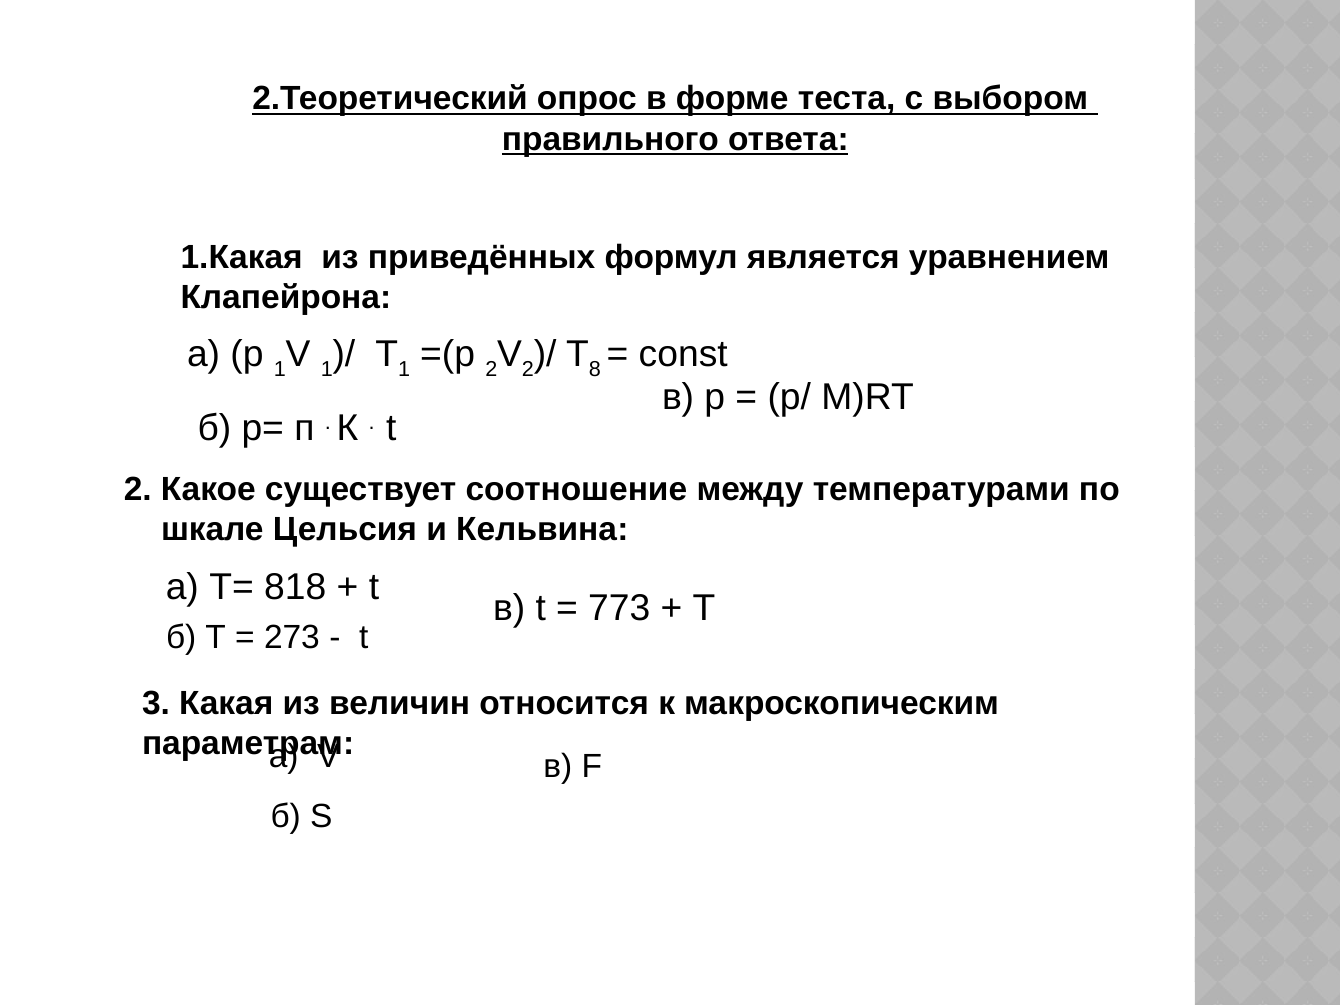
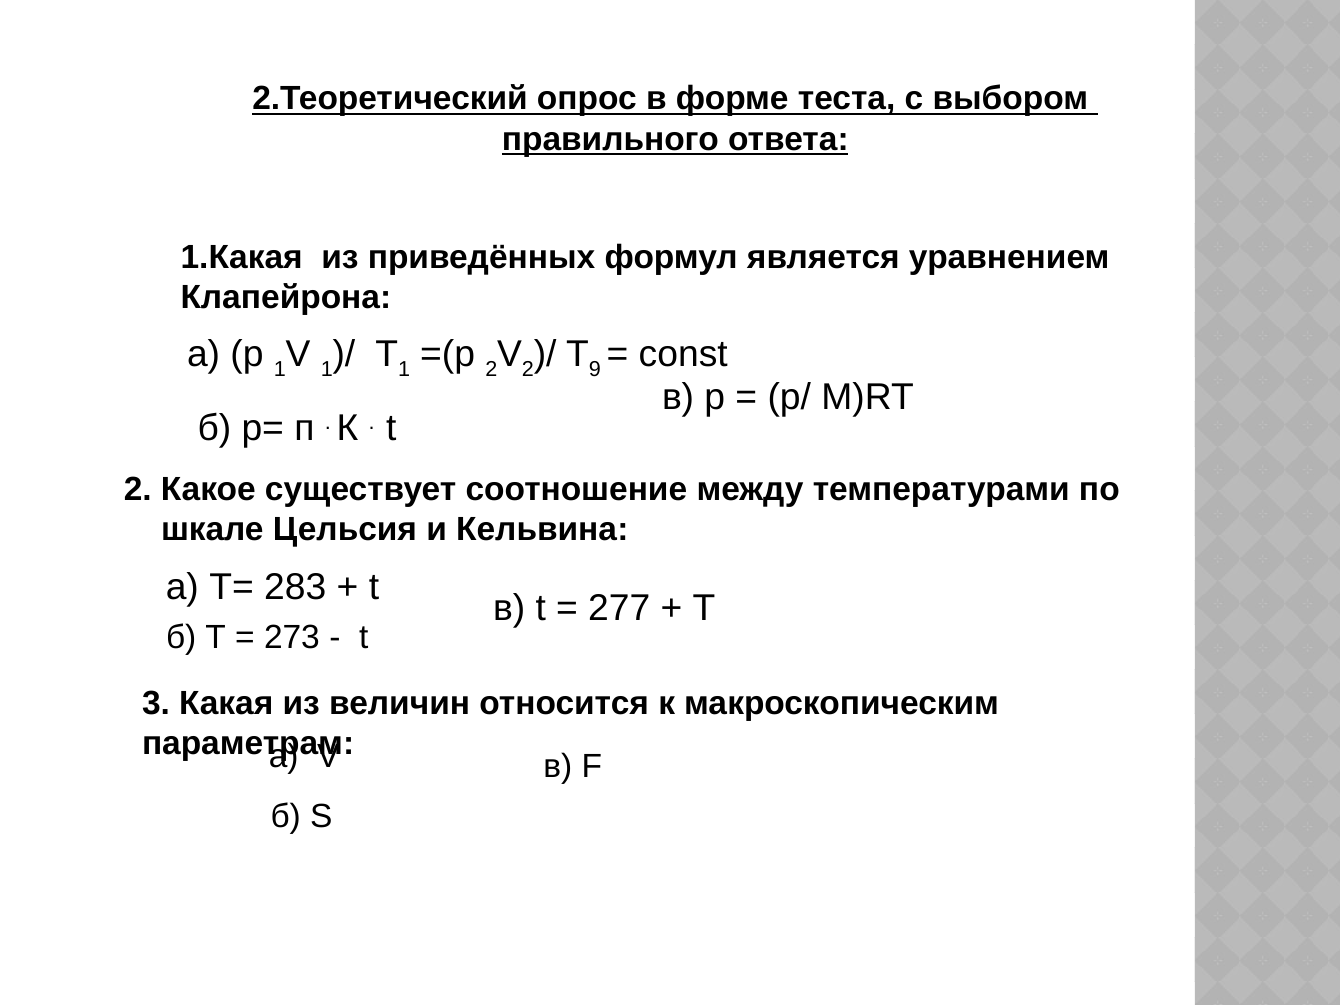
8: 8 -> 9 (595, 369)
818: 818 -> 283 (295, 587)
773: 773 -> 277 (619, 608)
